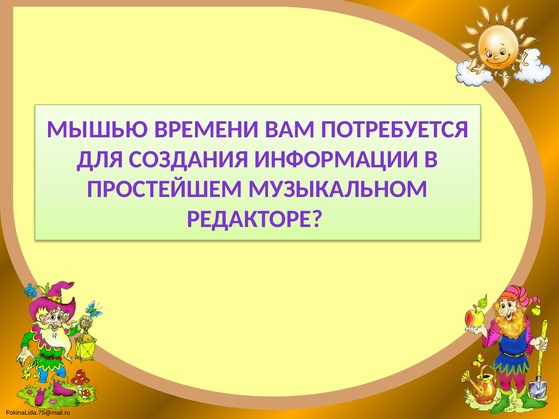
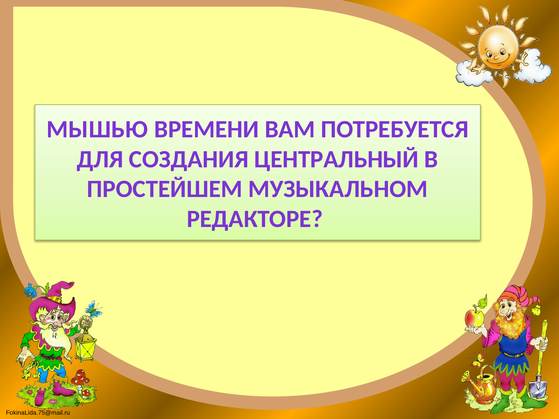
ИНФОРМАЦИИ: ИНФОРМАЦИИ -> ЦЕНТРАЛЬНЫЙ (337, 159)
